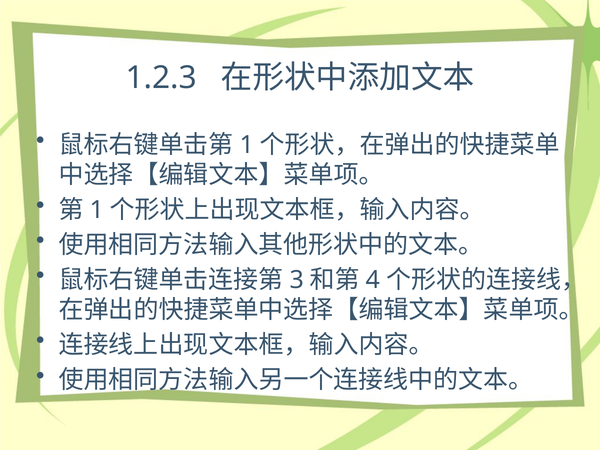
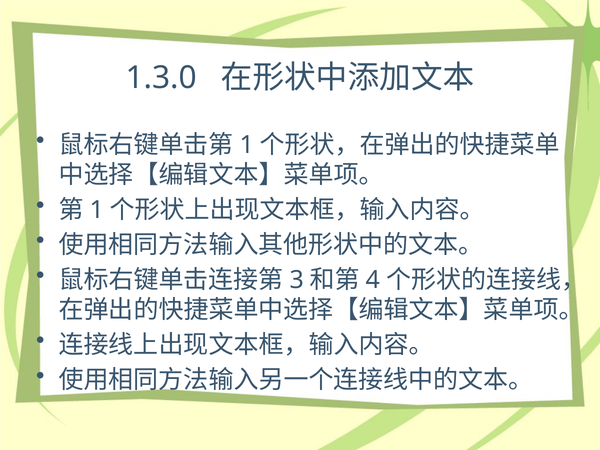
1.2.3: 1.2.3 -> 1.3.0 (161, 78)
